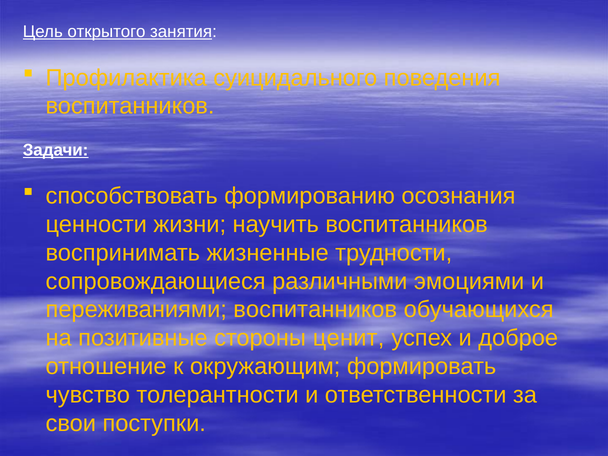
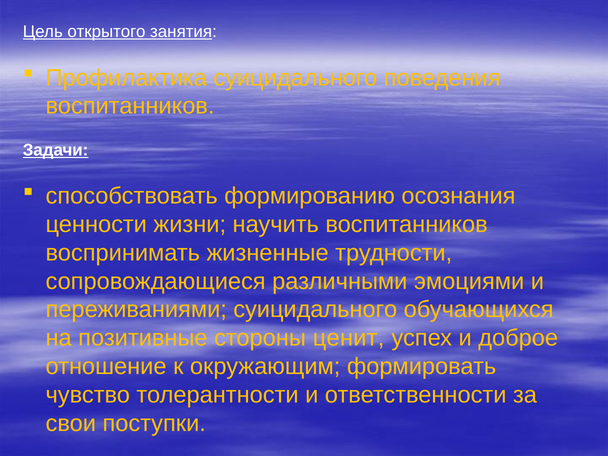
переживаниями воспитанников: воспитанников -> суицидального (315, 310)
